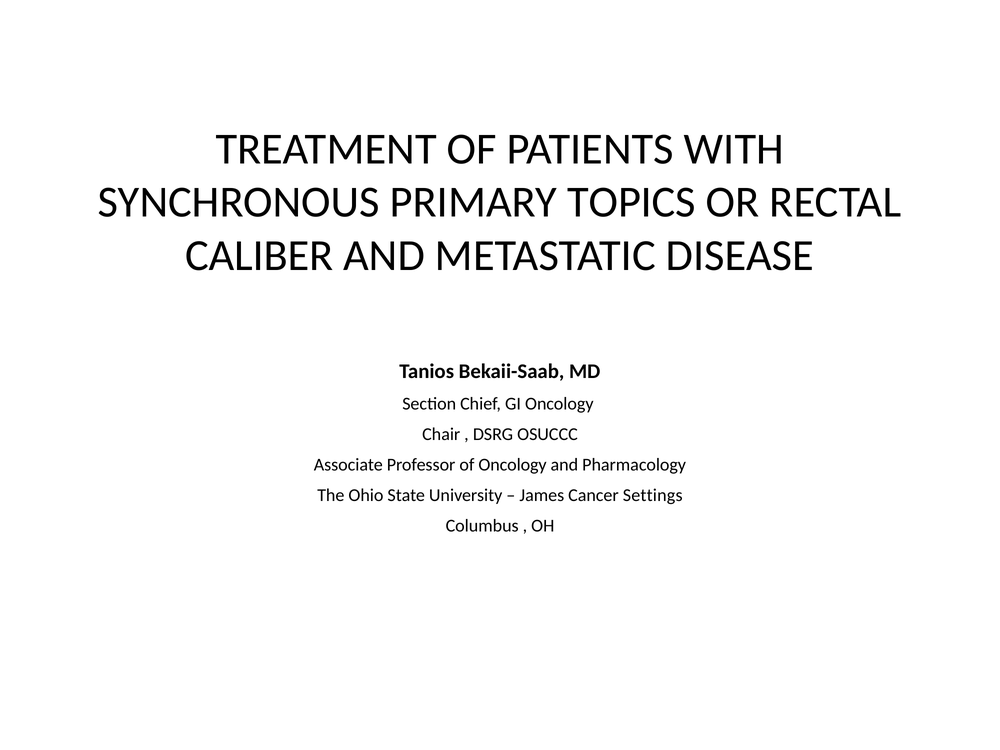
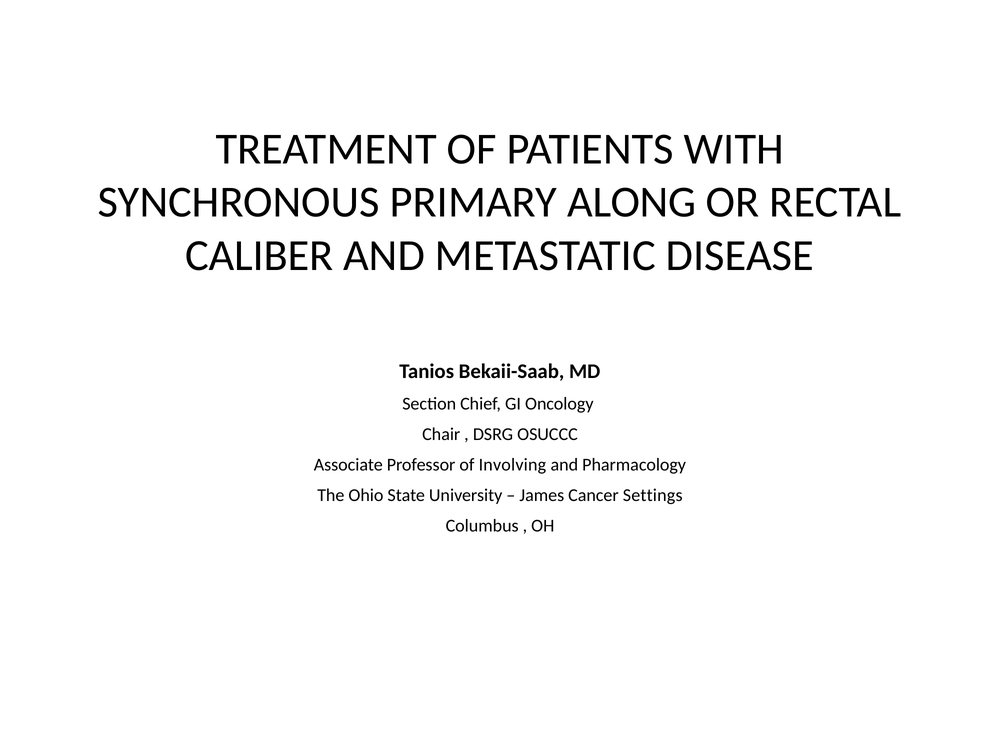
TOPICS: TOPICS -> ALONG (632, 202)
of Oncology: Oncology -> Involving (512, 465)
